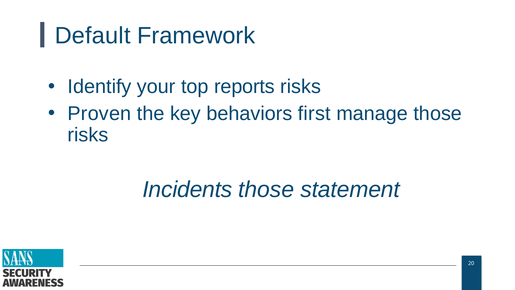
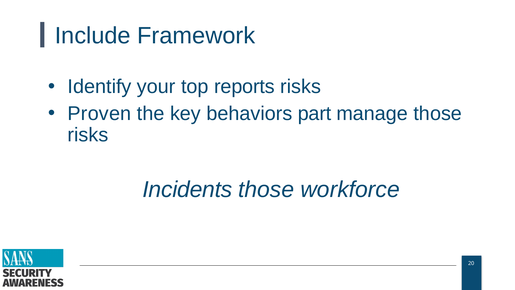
Default: Default -> Include (93, 36)
first: first -> part (314, 113)
statement: statement -> workforce (350, 189)
